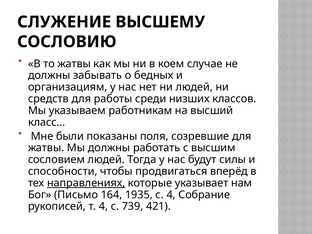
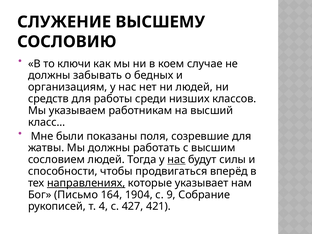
то жатвы: жатвы -> ключи (74, 64)
нас underline: none -> present (176, 160)
1935: 1935 -> 1904 (139, 195)
с 4: 4 -> 9 (171, 195)
739: 739 -> 427 (133, 206)
